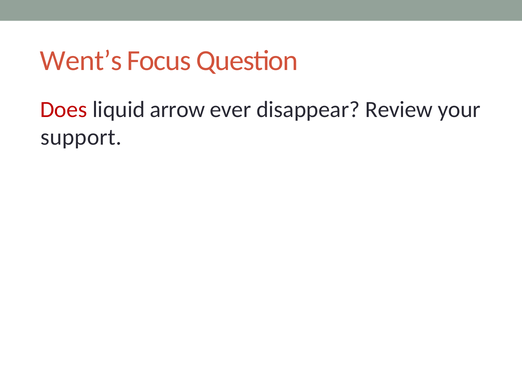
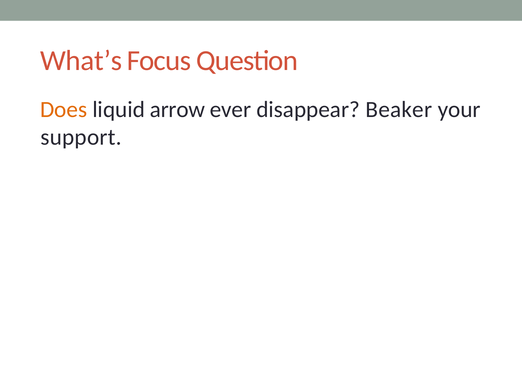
Went’s: Went’s -> What’s (81, 61)
Does colour: red -> orange (64, 110)
Review: Review -> Beaker (399, 110)
